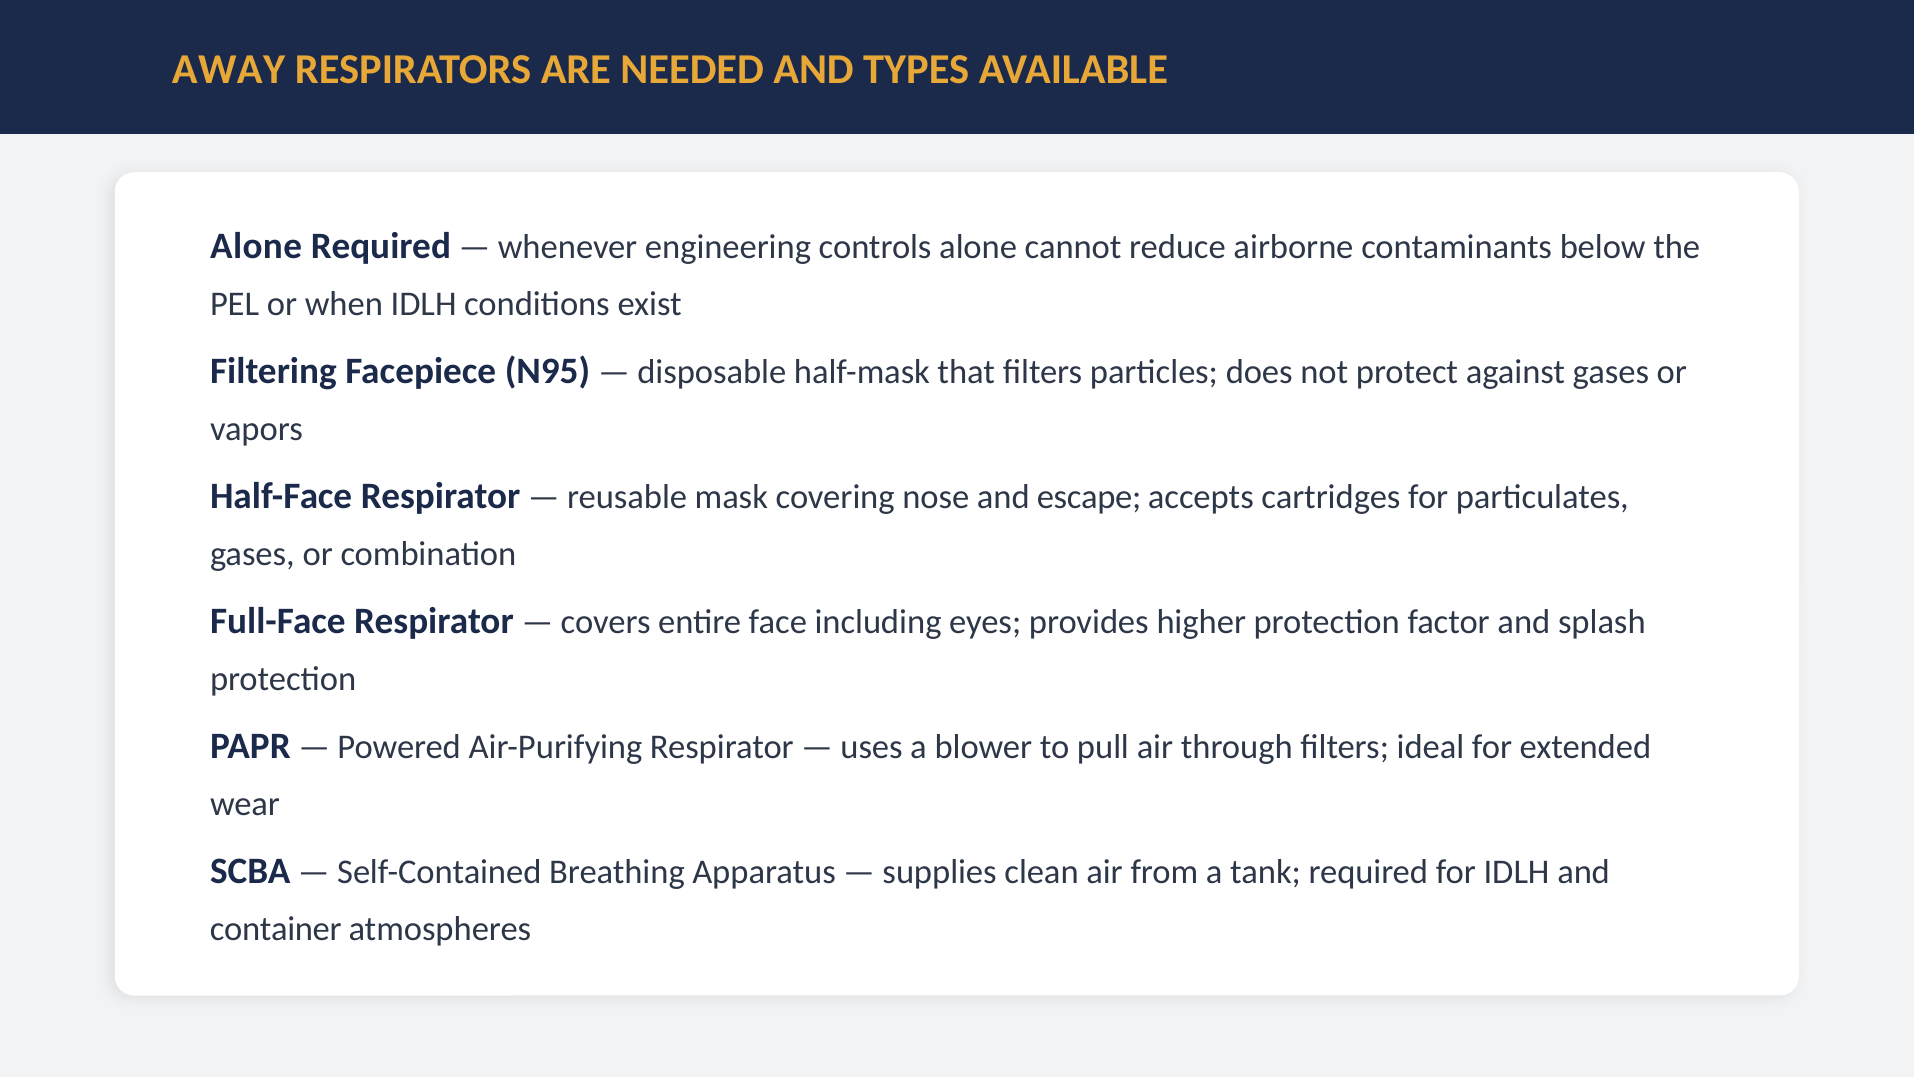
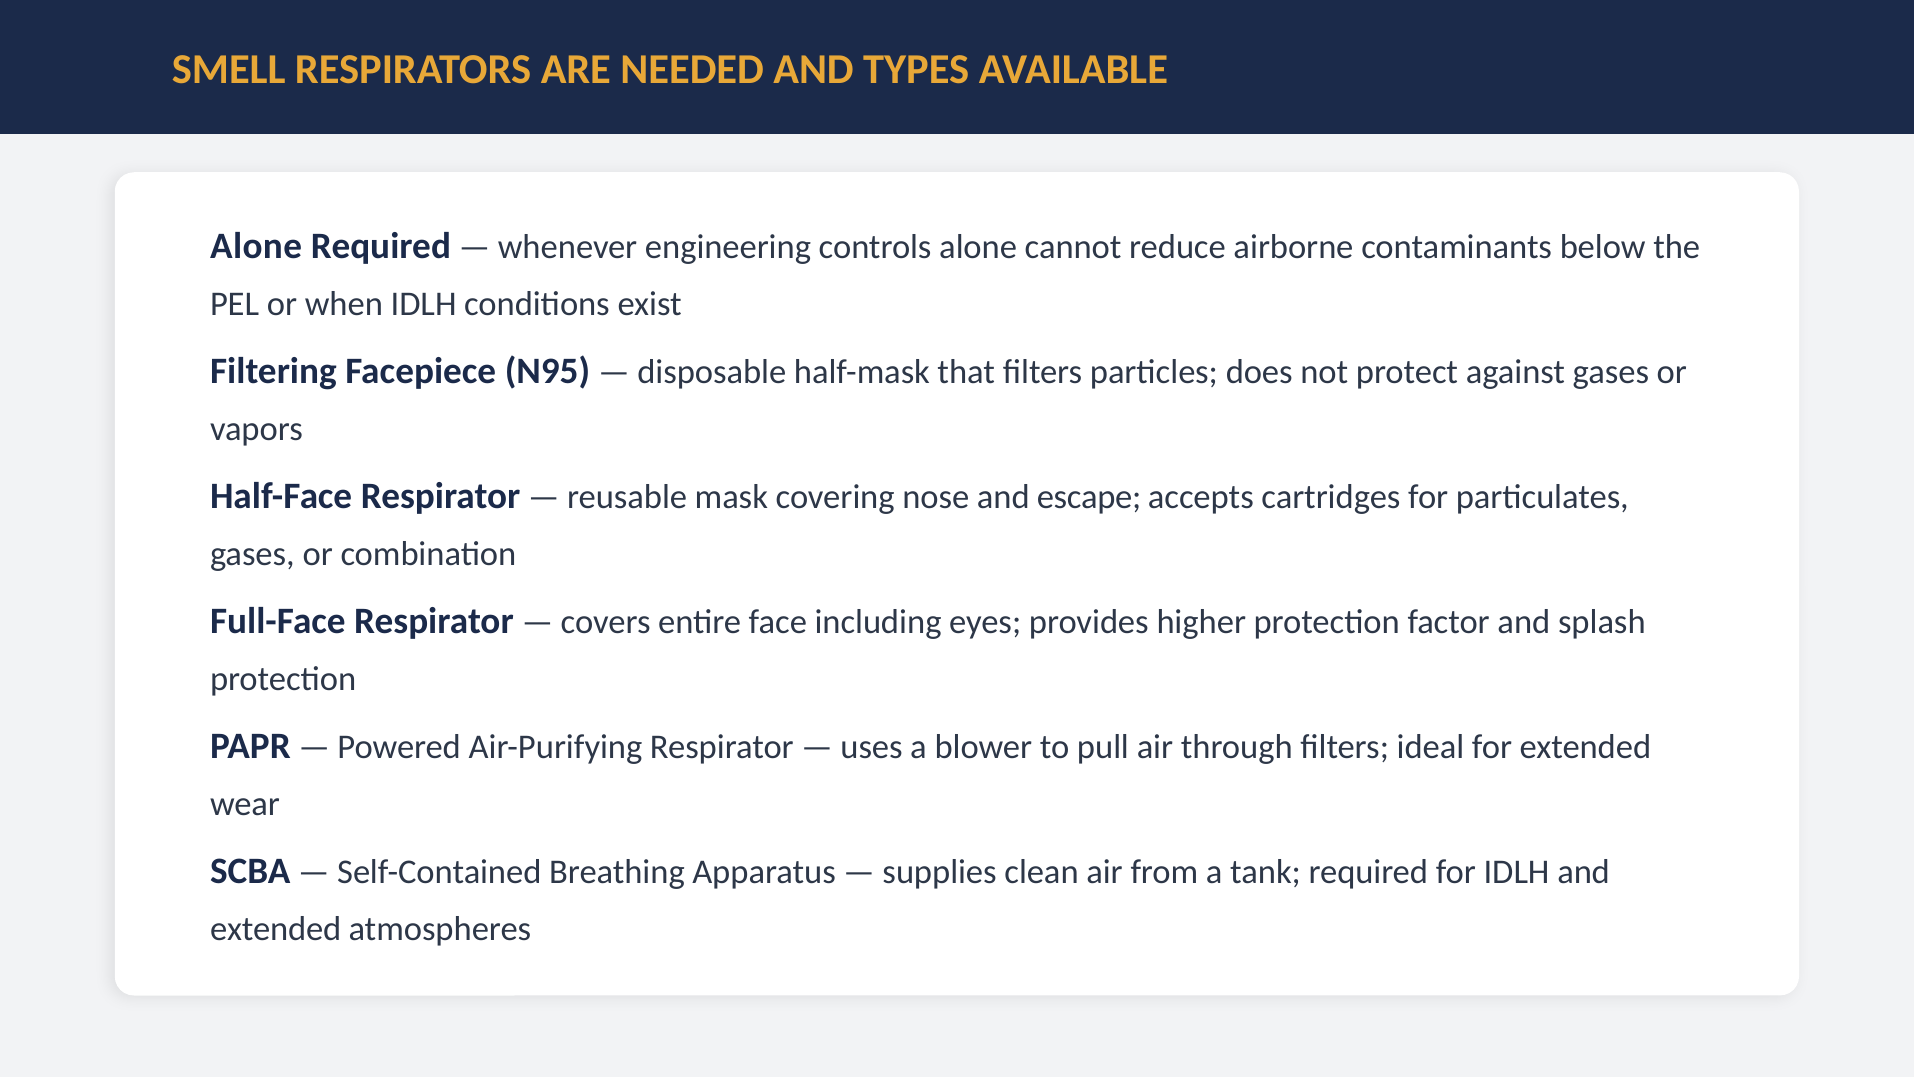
AWAY: AWAY -> SMELL (229, 70)
container: container -> extended (276, 928)
